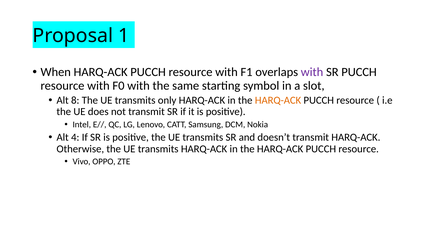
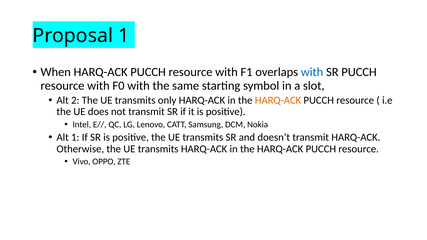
with colour: purple -> blue (312, 72)
8: 8 -> 2 (75, 100)
Alt 4: 4 -> 1 (75, 137)
